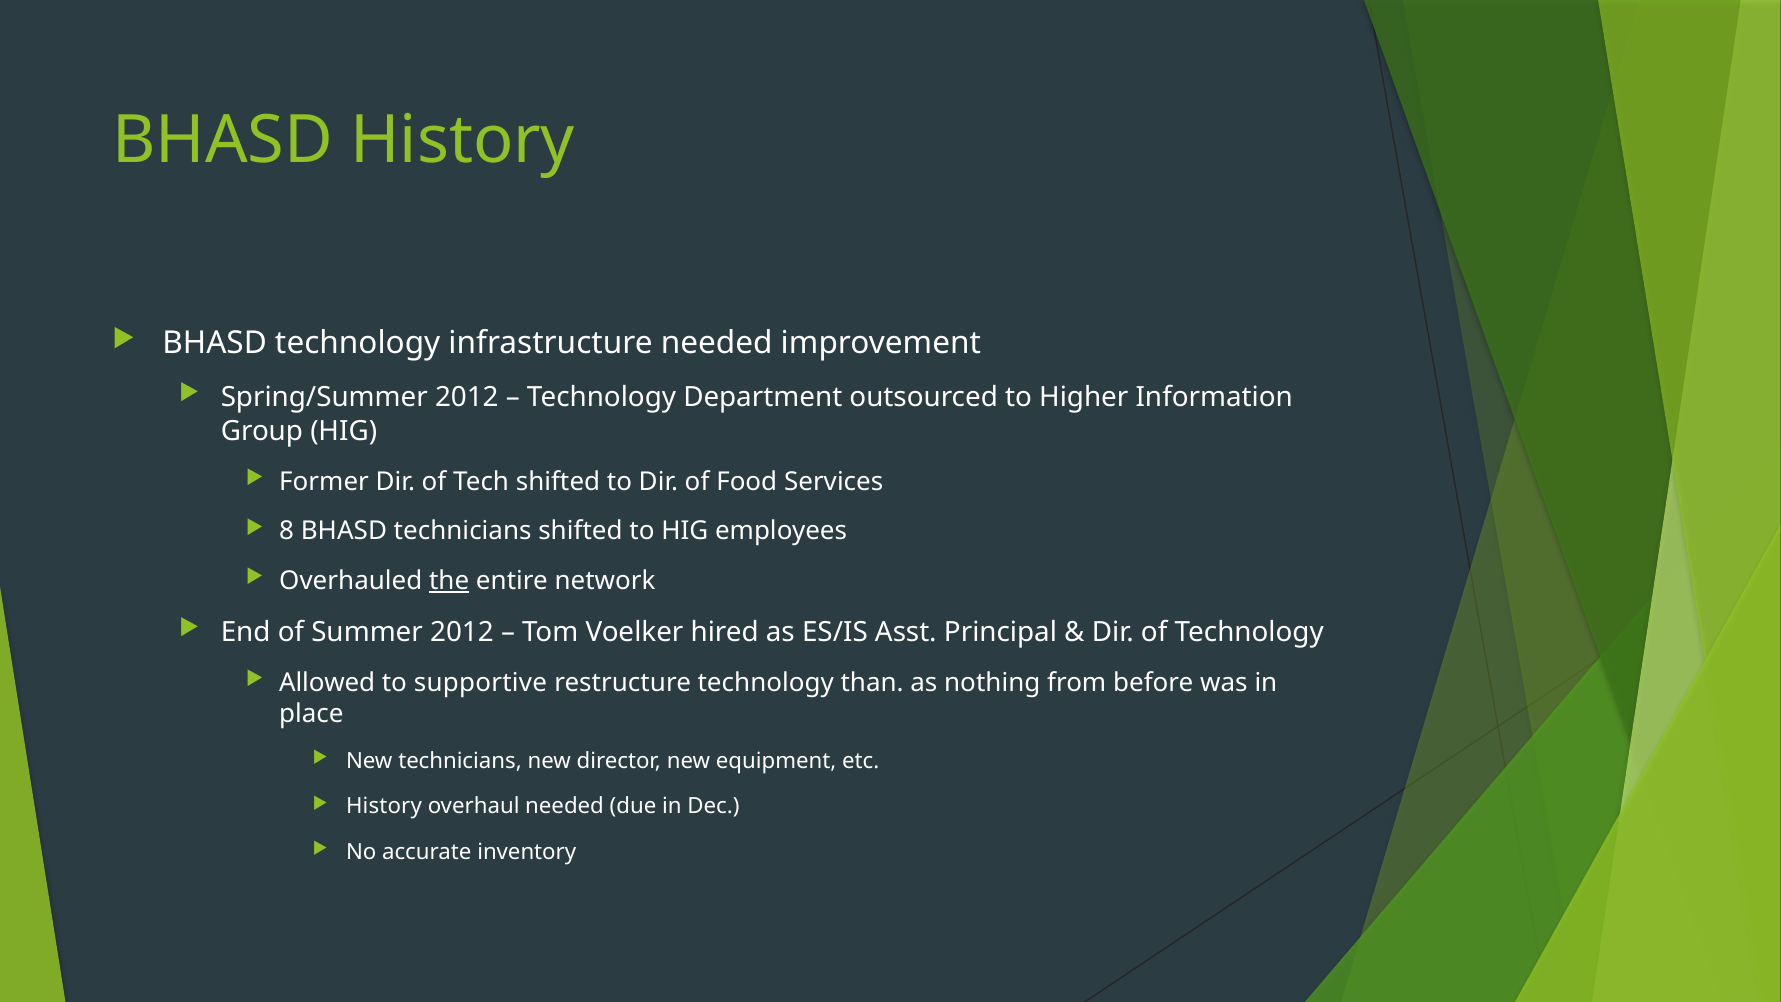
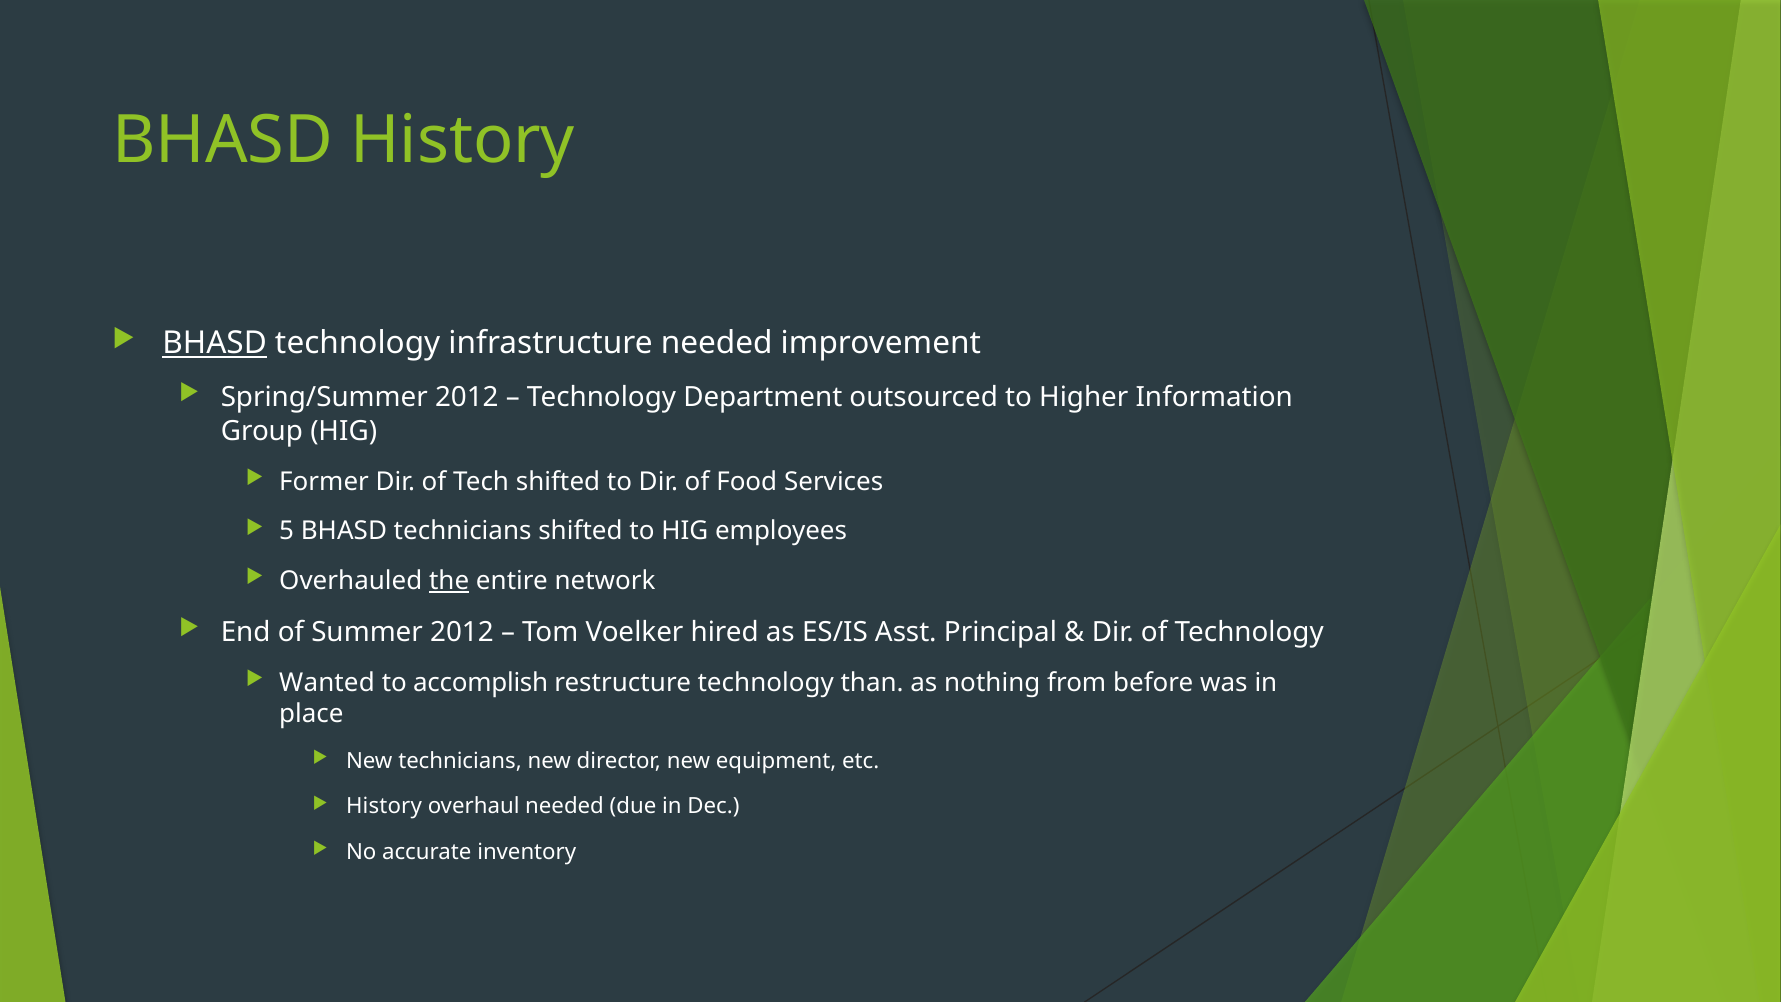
BHASD underline: none -> present (215, 343)
8: 8 -> 5 (287, 531)
Allowed: Allowed -> Wanted (327, 683)
supportive: supportive -> accomplish (481, 683)
